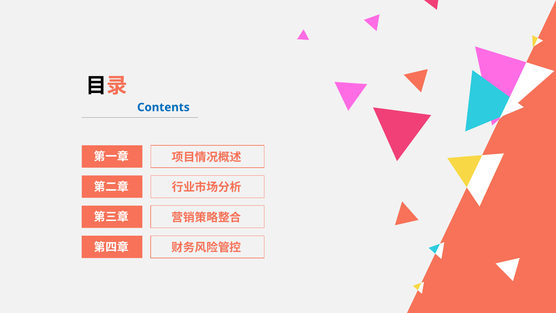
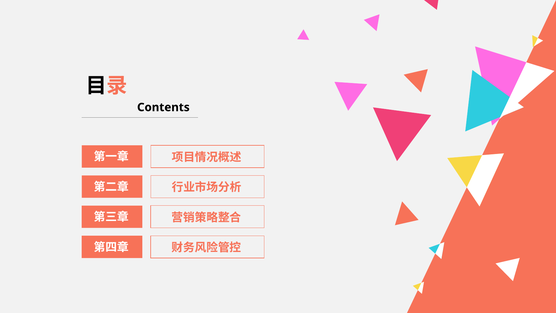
Contents colour: blue -> black (163, 107)
